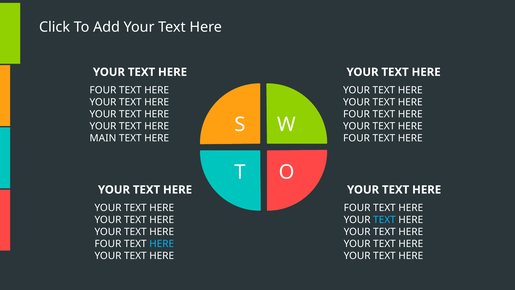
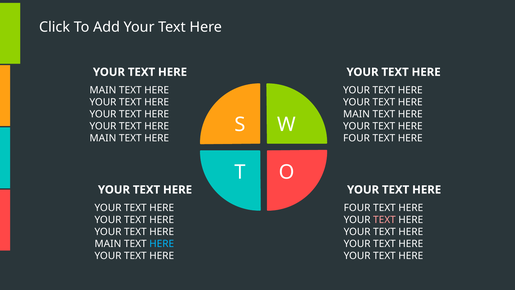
FOUR: FOUR -> MAIN (103, 90)
FOUR: FOUR -> MAIN (356, 114)
TEXT colour: light blue -> pink (384, 220)
FOUR: FOUR -> MAIN (108, 244)
